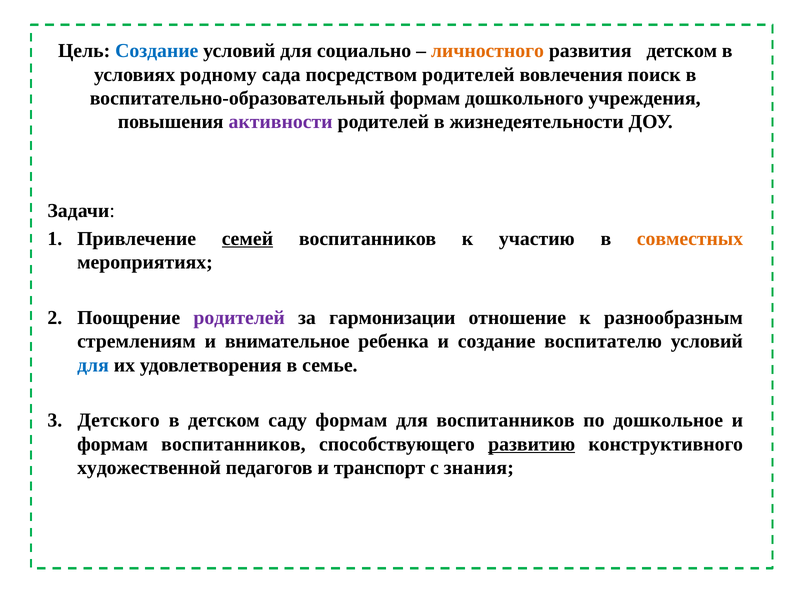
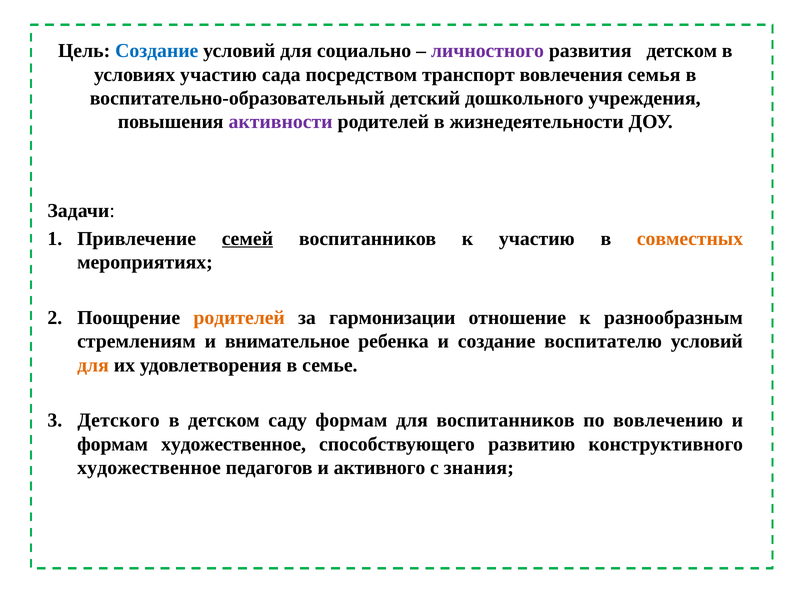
личностного colour: orange -> purple (487, 51)
условиях родному: родному -> участию (218, 75)
посредством родителей: родителей -> транспорт (468, 75)
поиск: поиск -> семья (654, 75)
воспитательно-образовательный формам: формам -> детский (425, 98)
родителей colour: purple -> orange (239, 318)
для colour: blue -> orange (93, 365)
дошкольное: дошкольное -> вовлечению (668, 421)
формам воспитанников: воспитанников -> художественное (234, 444)
развитию underline: present -> none (532, 444)
художественной: художественной -> художественное (149, 468)
транспорт: транспорт -> активного (380, 468)
